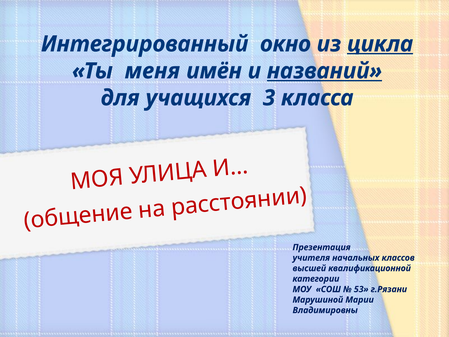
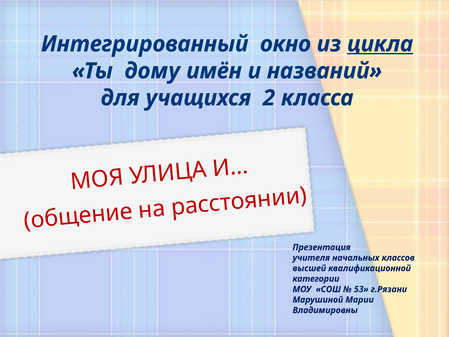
меня: меня -> дому (152, 71)
названий underline: present -> none (325, 71)
3: 3 -> 2 (269, 98)
